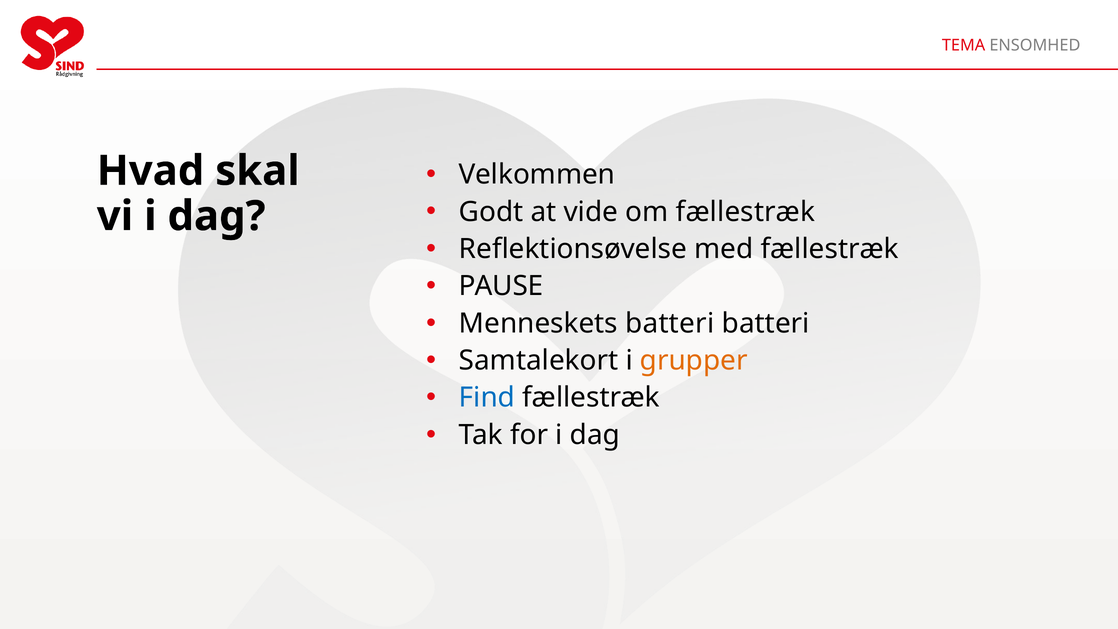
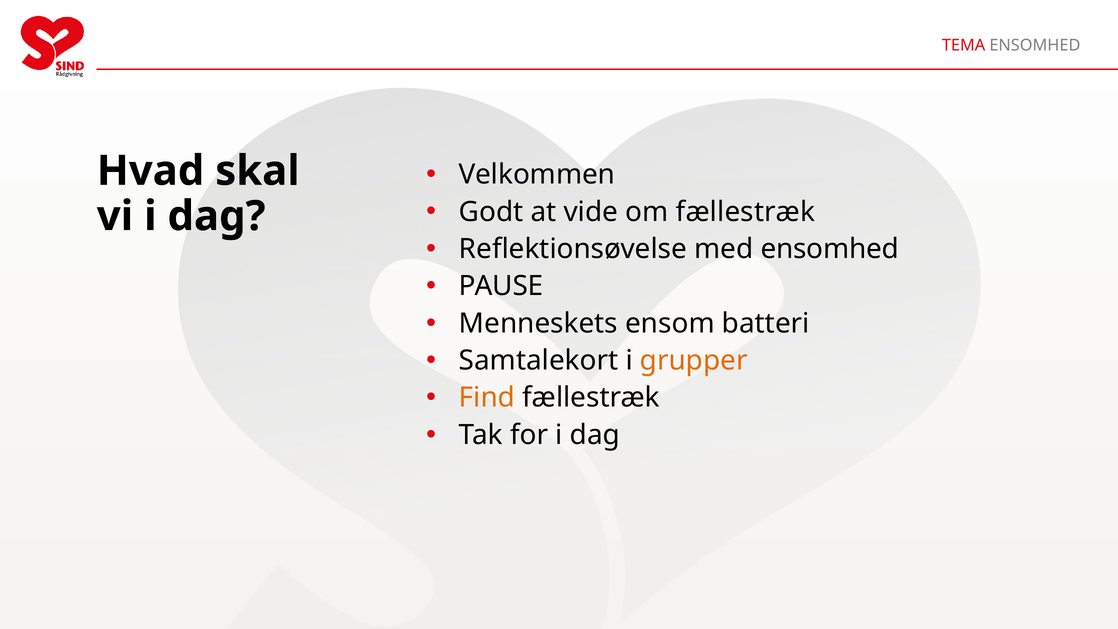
med fællestræk: fællestræk -> ensomhed (830, 249)
Menneskets batteri: batteri -> ensom (670, 323)
Find colour: blue -> orange (487, 398)
